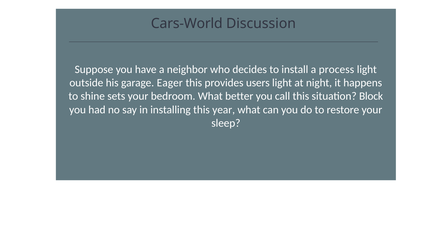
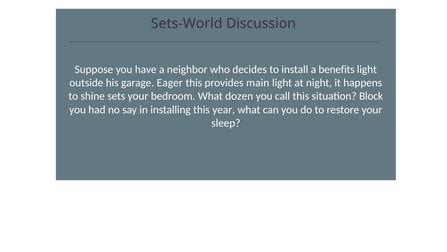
Cars-World: Cars-World -> Sets-World (187, 23)
process: process -> benefits (337, 69)
users: users -> main (258, 83)
better: better -> dozen (239, 96)
